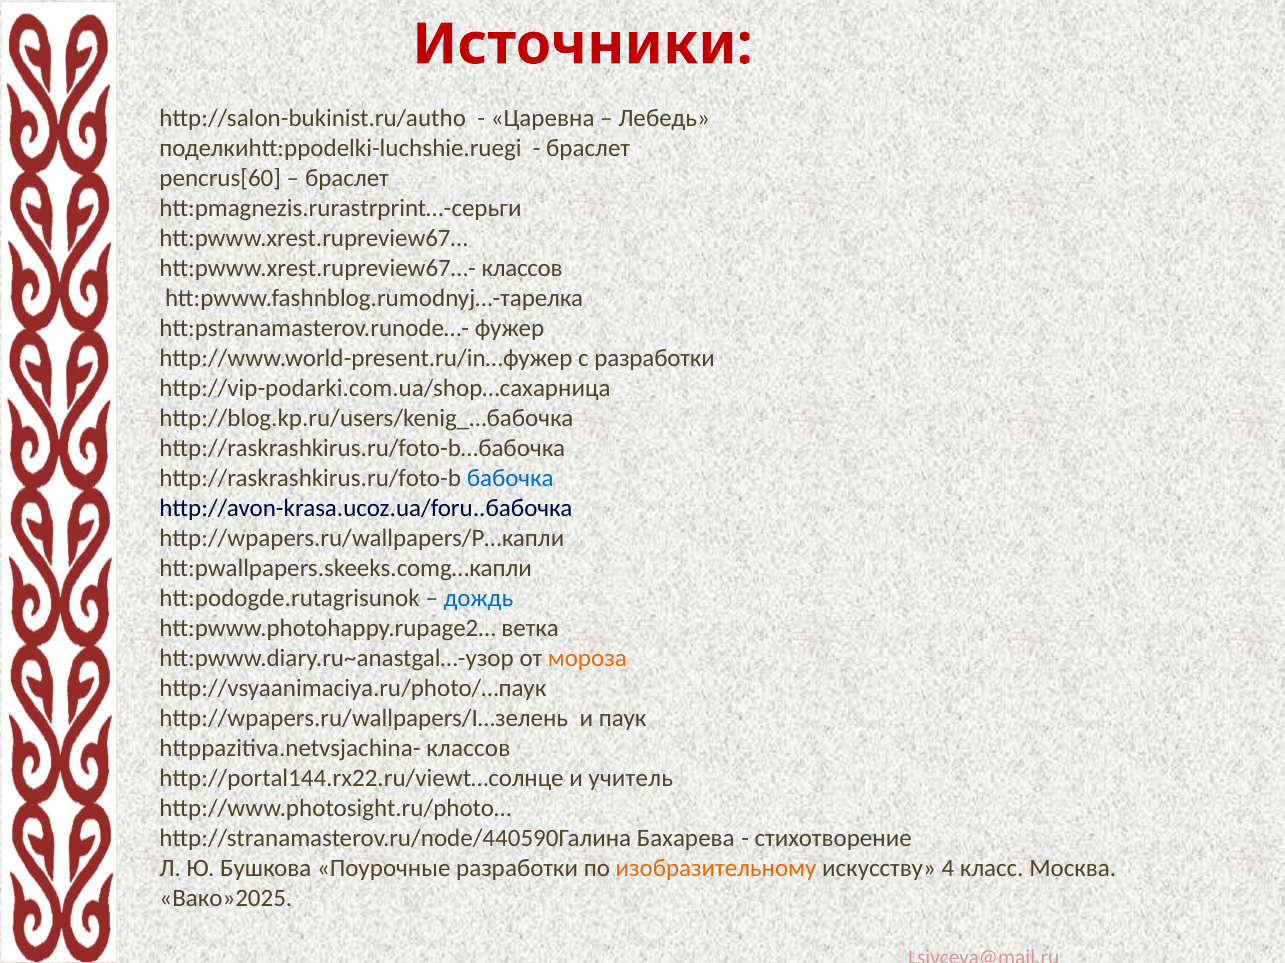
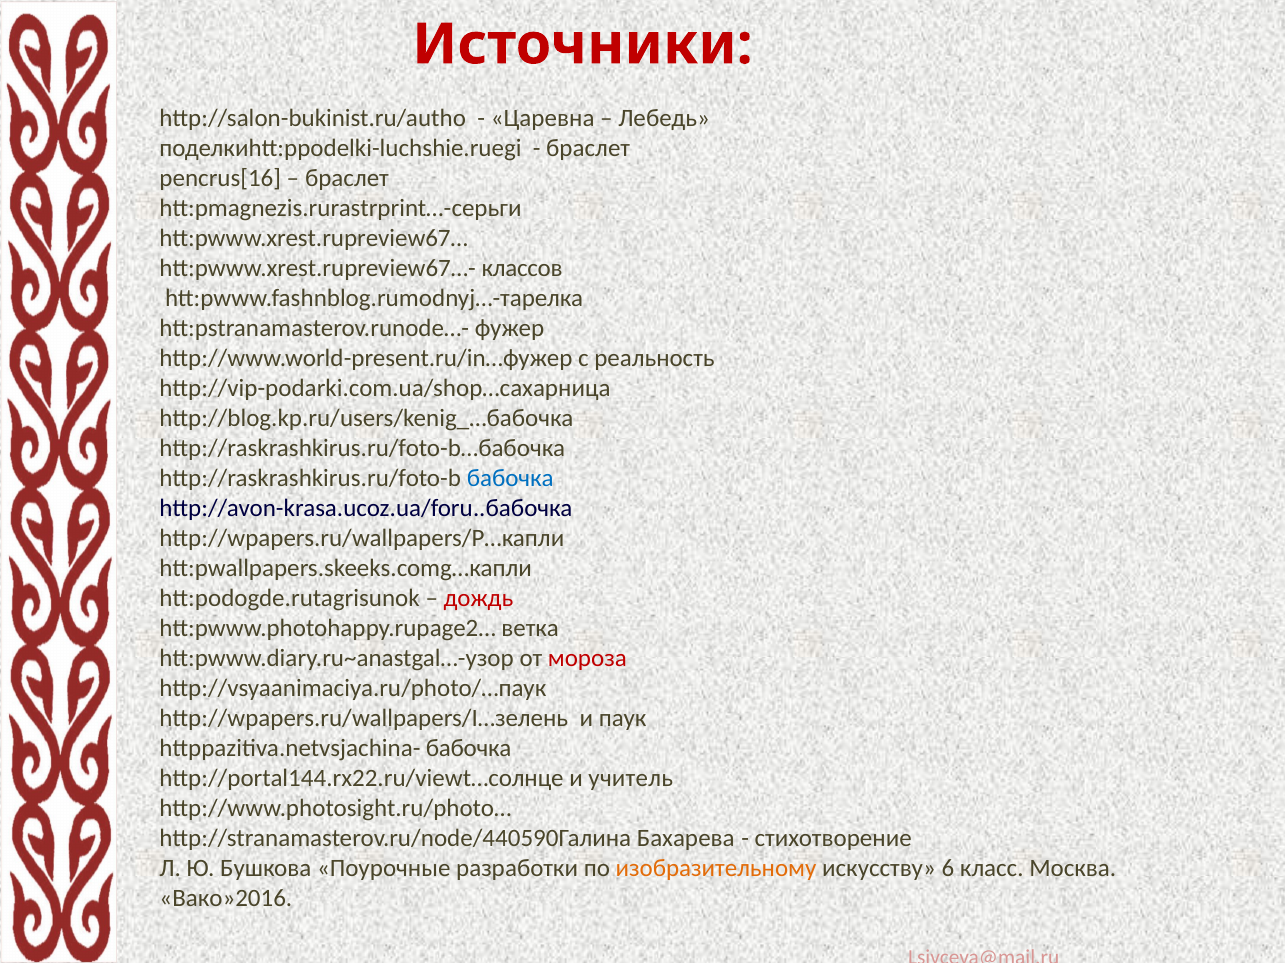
pencrus[60: pencrus[60 -> pencrus[16 (220, 178)
с разработки: разработки -> реальность (655, 358)
дождь colour: blue -> red (478, 599)
мороза colour: orange -> red (587, 659)
httppazitiva.netvsjachina- классов: классов -> бабочка (469, 749)
4: 4 -> 6 (948, 869)
Вако»2025: Вако»2025 -> Вако»2016 (226, 899)
